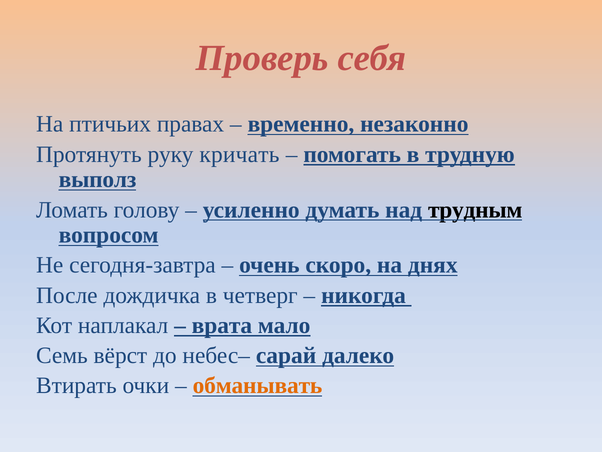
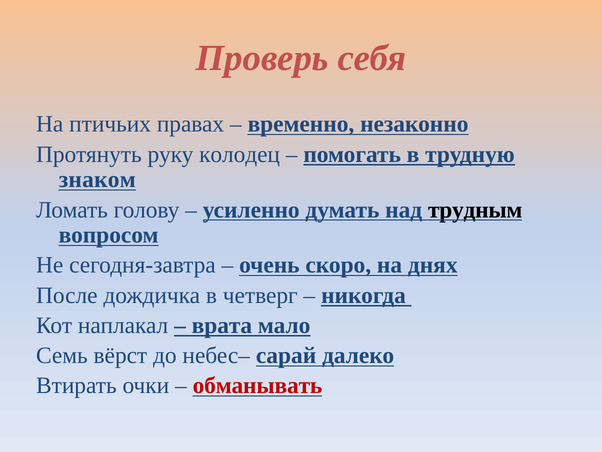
кричать: кричать -> колодец (240, 154)
выполз: выполз -> знаком (97, 179)
обманывать colour: orange -> red (257, 385)
